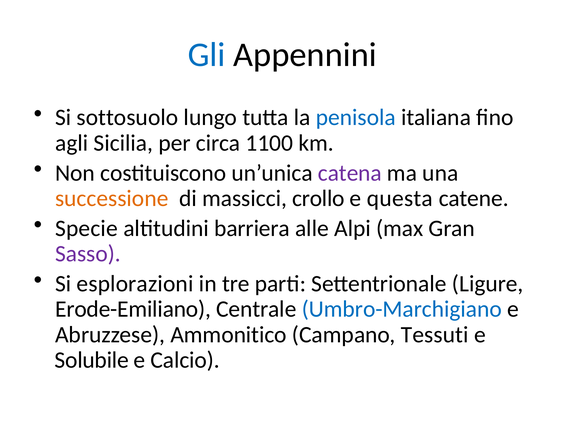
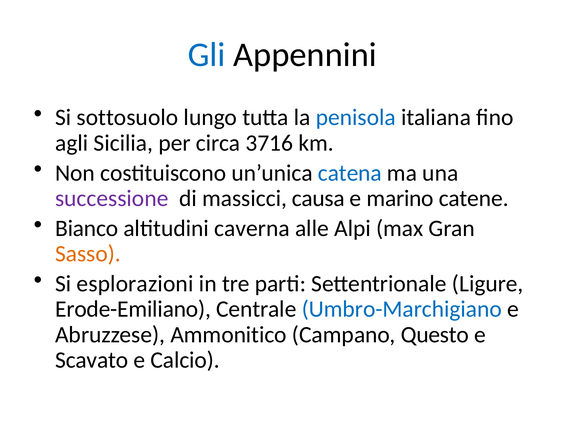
1100: 1100 -> 3716 (269, 143)
catena colour: purple -> blue (350, 173)
successione colour: orange -> purple (112, 198)
crollo: crollo -> causa (318, 198)
questa: questa -> marino (400, 198)
Specie: Specie -> Bianco (87, 228)
barriera: barriera -> caverna (252, 228)
Sasso colour: purple -> orange (88, 254)
Tessuti: Tessuti -> Questo (435, 334)
Solubile: Solubile -> Scavato (92, 360)
